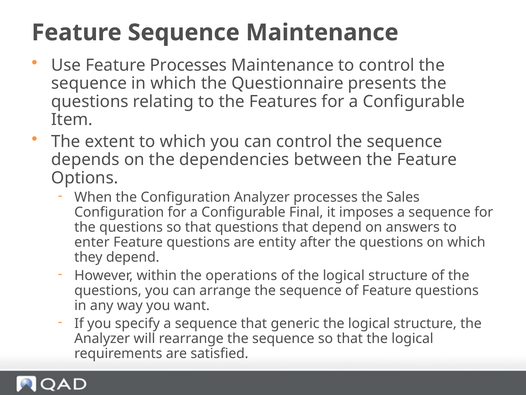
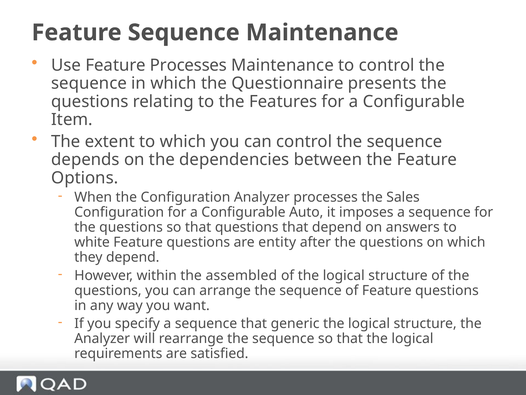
Final: Final -> Auto (306, 212)
enter: enter -> white (92, 242)
operations: operations -> assembled (241, 275)
